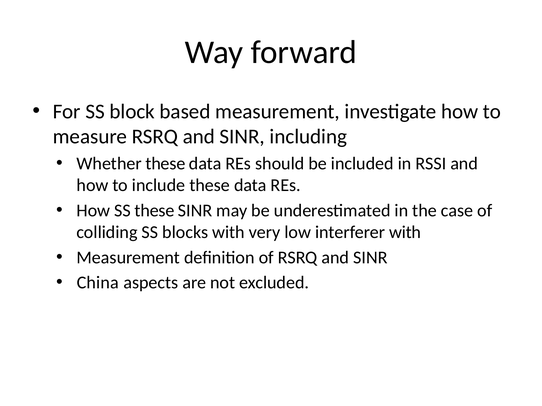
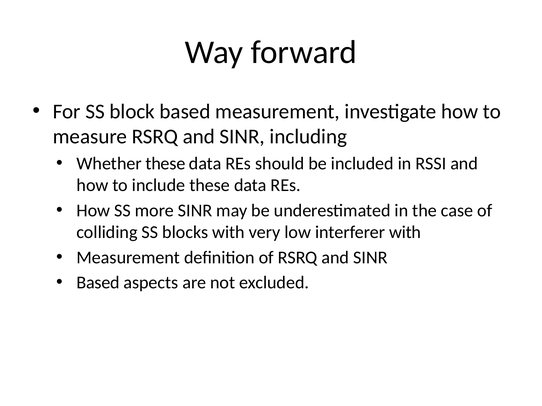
SS these: these -> more (154, 211)
China: China -> Based (98, 283)
